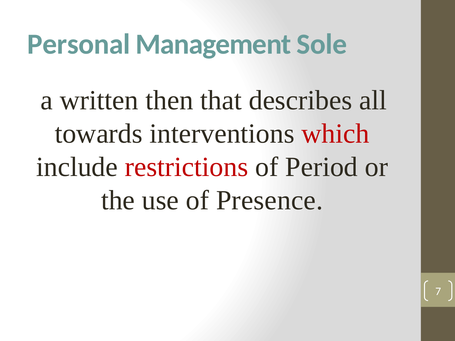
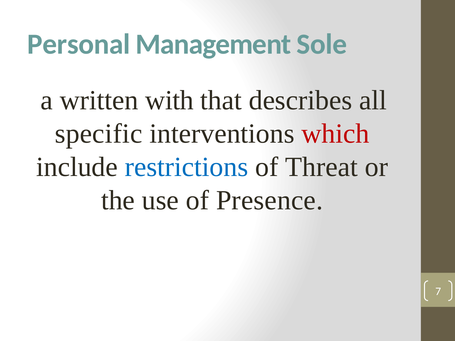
then: then -> with (169, 101)
towards: towards -> specific (99, 134)
restrictions colour: red -> blue (187, 167)
Period: Period -> Threat (322, 167)
